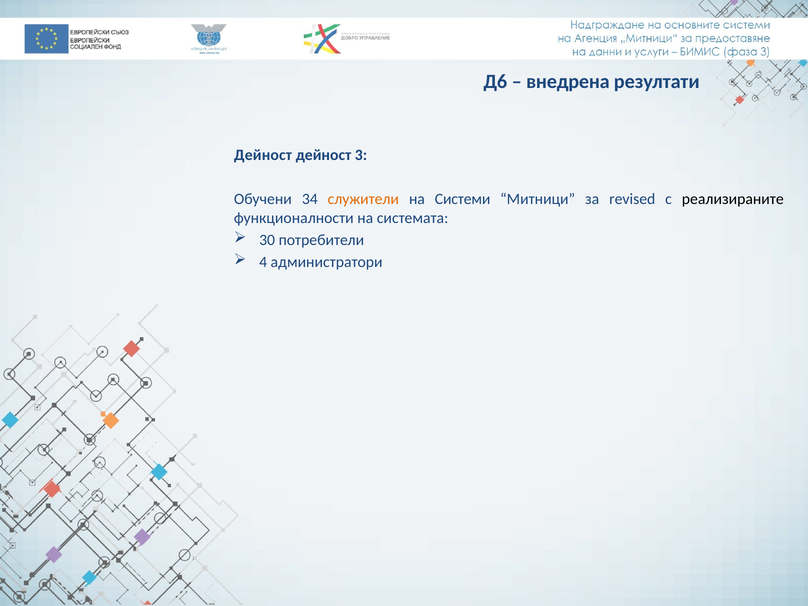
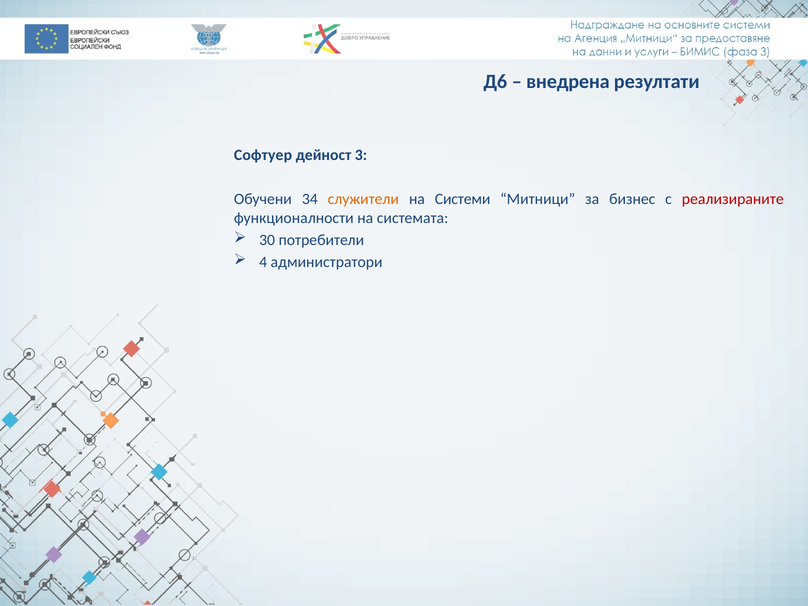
Дейност: Дейност -> Софтуер (263, 155)
revised: revised -> бизнес (632, 199)
реализираните colour: black -> red (733, 199)
